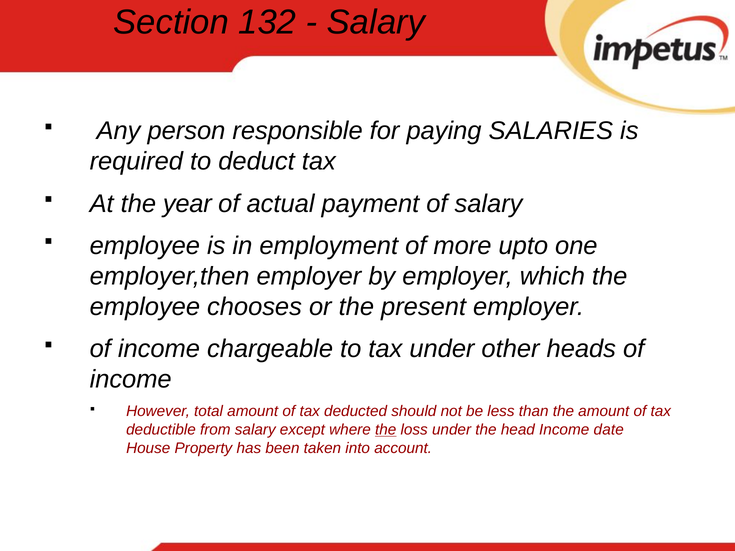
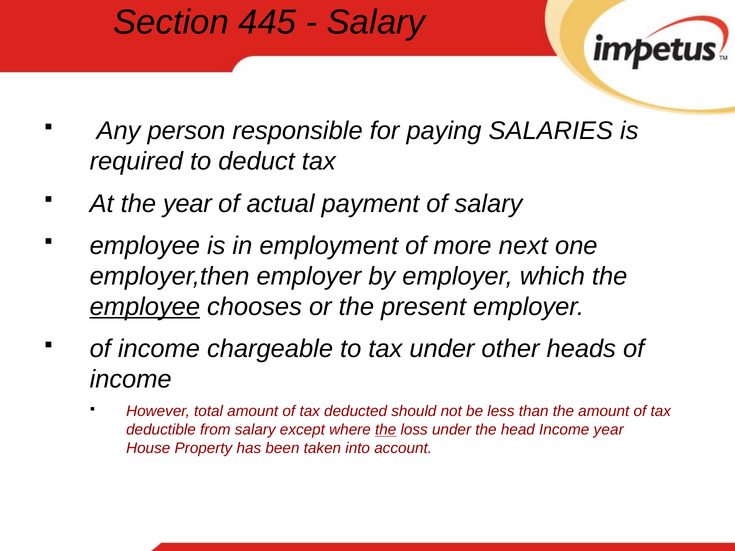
132: 132 -> 445 (267, 22)
upto: upto -> next (523, 246)
employee underline: none -> present (145, 307)
Income date: date -> year (609, 430)
